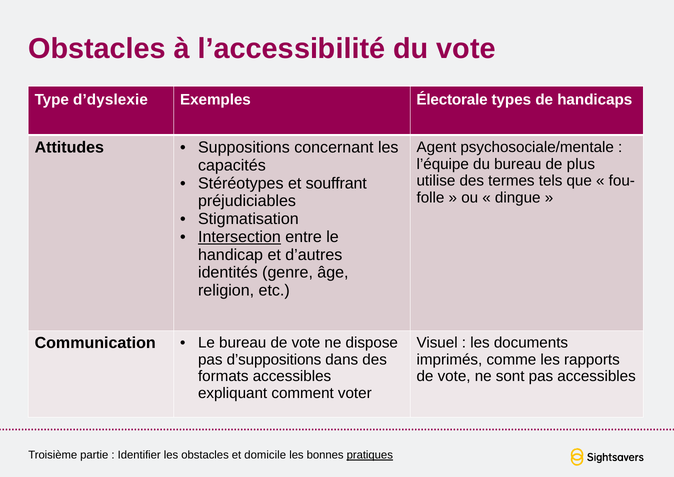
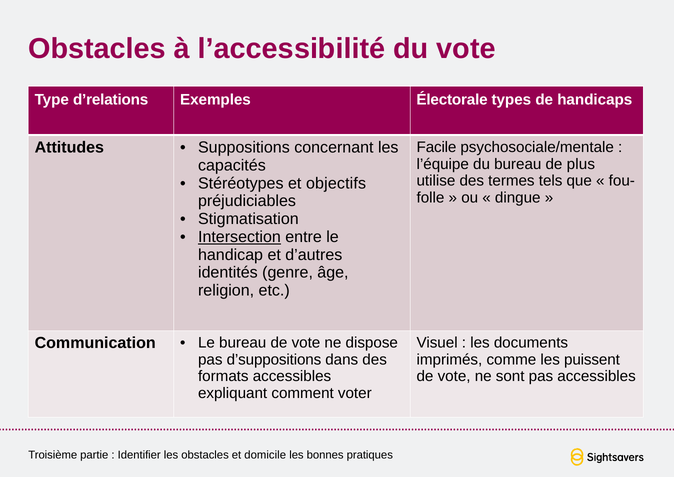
d’dyslexie: d’dyslexie -> d’relations (111, 100)
Agent: Agent -> Facile (437, 147)
souffrant: souffrant -> objectifs (336, 183)
rapports: rapports -> puissent (592, 359)
pratiques underline: present -> none (370, 455)
